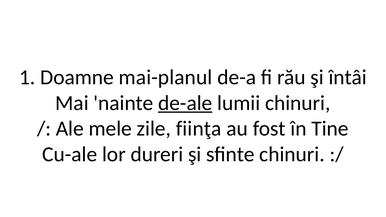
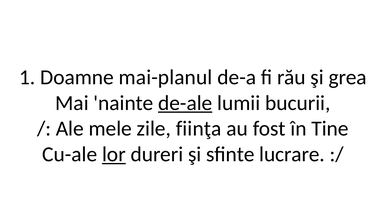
întâi: întâi -> grea (348, 77)
lumii chinuri: chinuri -> bucurii (298, 103)
lor underline: none -> present (114, 154)
sfinte chinuri: chinuri -> lucrare (292, 154)
